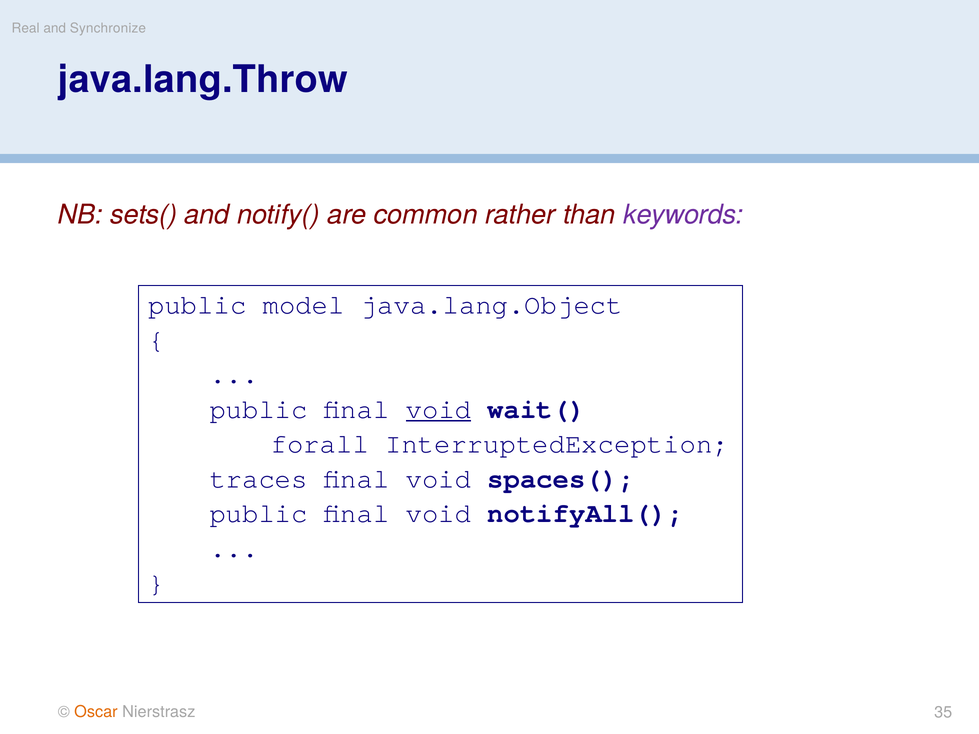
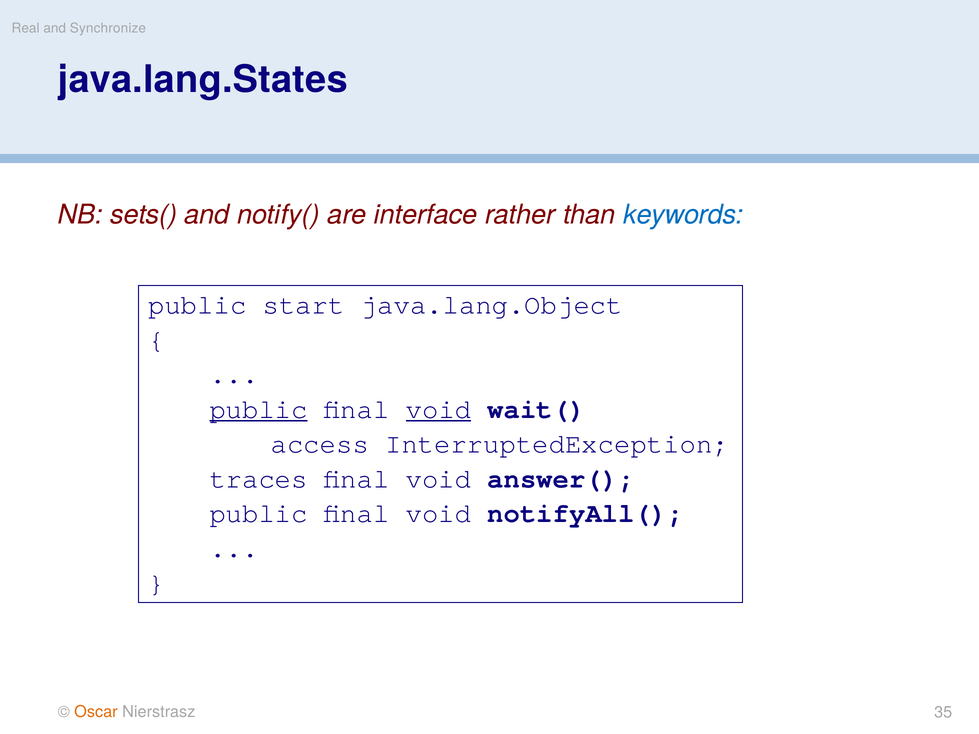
java.lang.Throw: java.lang.Throw -> java.lang.States (203, 80)
common: common -> interface (426, 215)
keywords colour: purple -> blue (683, 215)
model: model -> start (304, 305)
public underline: none -> present (259, 409)
forall: forall -> access (320, 444)
spaces(: spaces( -> answer( (561, 479)
